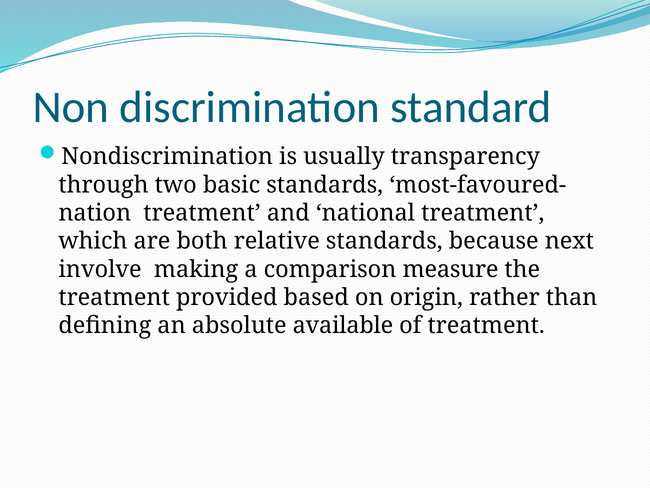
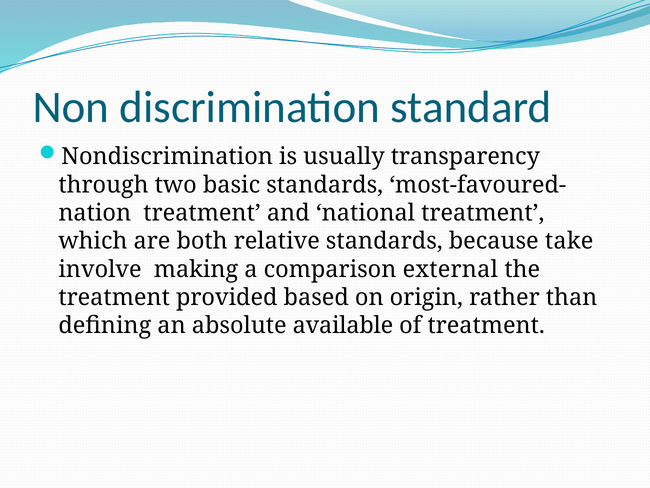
next: next -> take (569, 241)
measure: measure -> external (450, 269)
